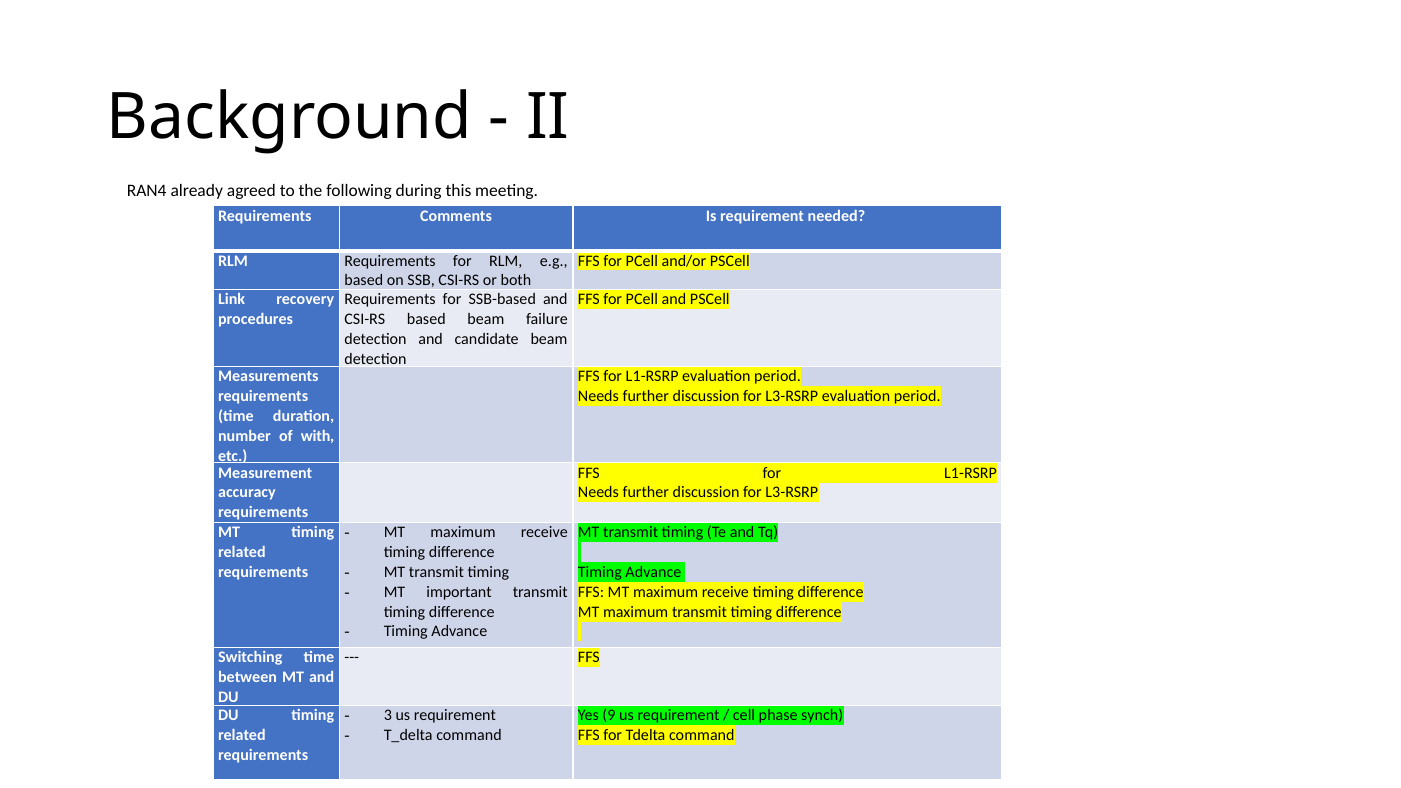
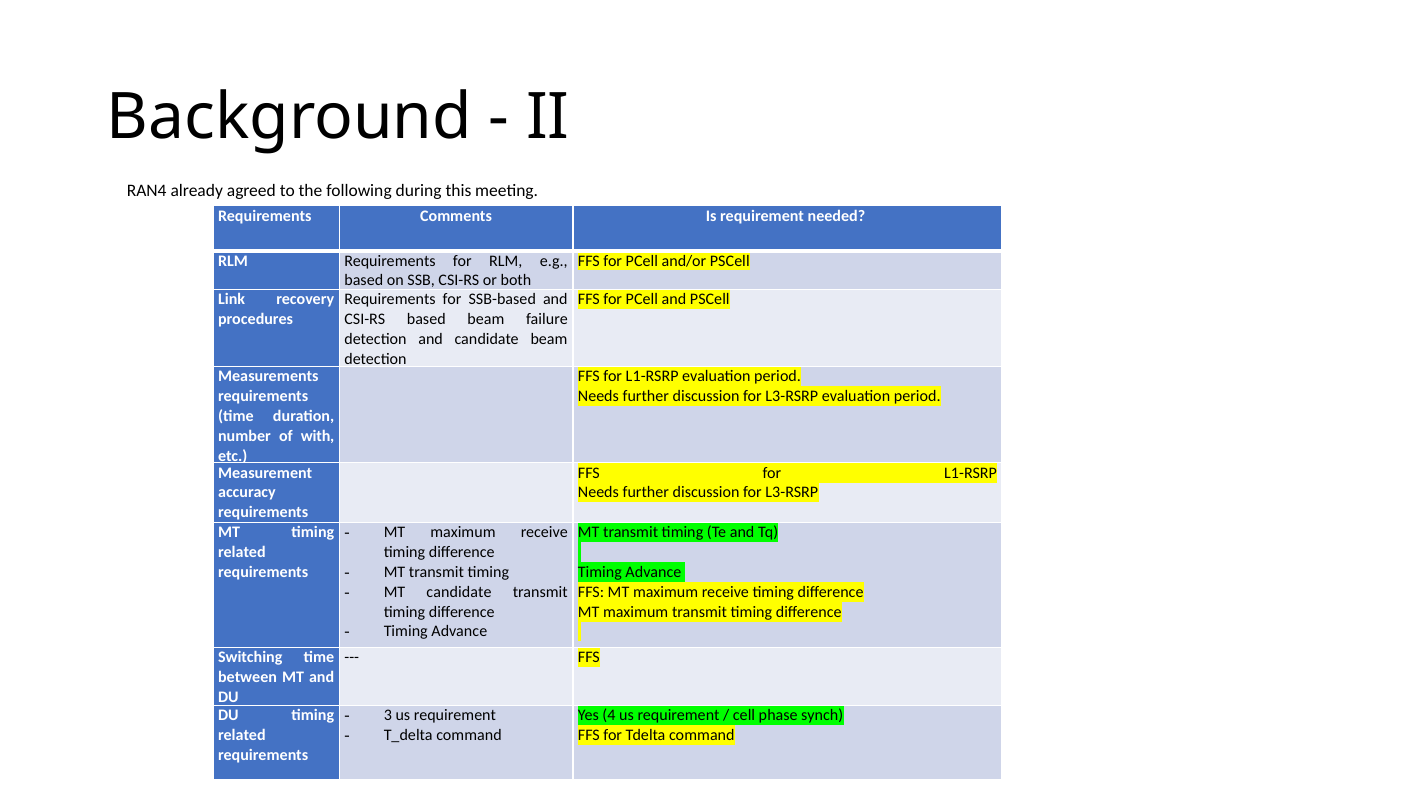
MT important: important -> candidate (459, 592)
9: 9 -> 4 (609, 715)
